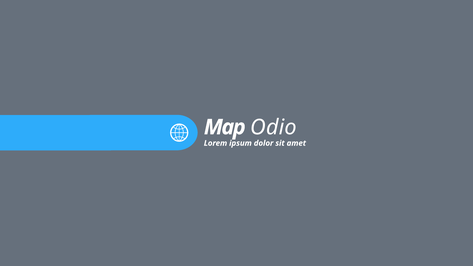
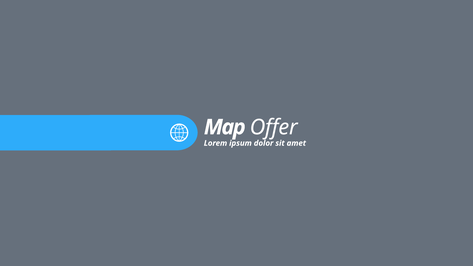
Odio: Odio -> Offer (274, 127)
